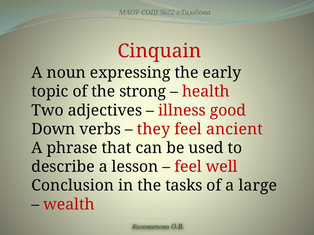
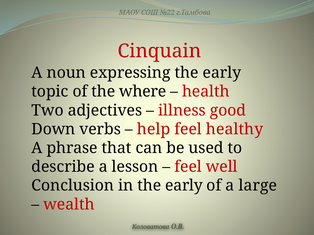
strong: strong -> where (143, 92)
they: they -> help (154, 129)
ancient: ancient -> healthy (235, 129)
in the tasks: tasks -> early (184, 186)
